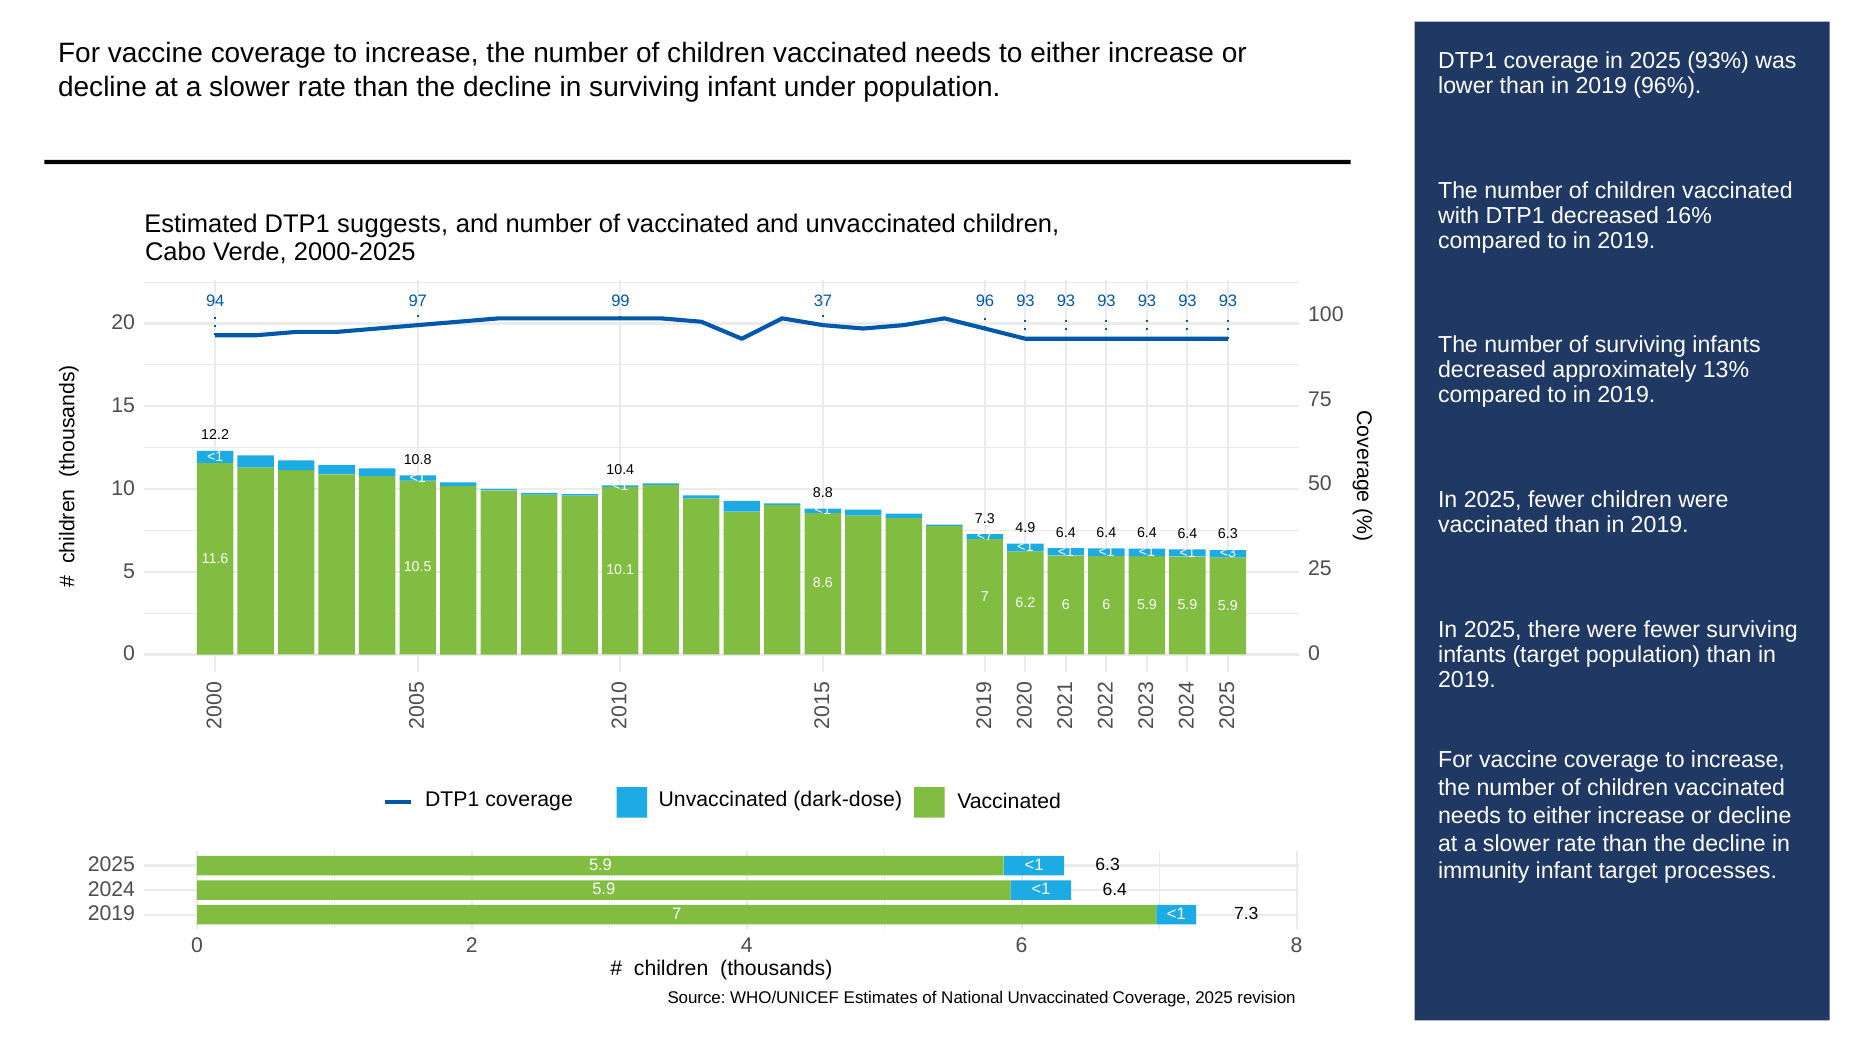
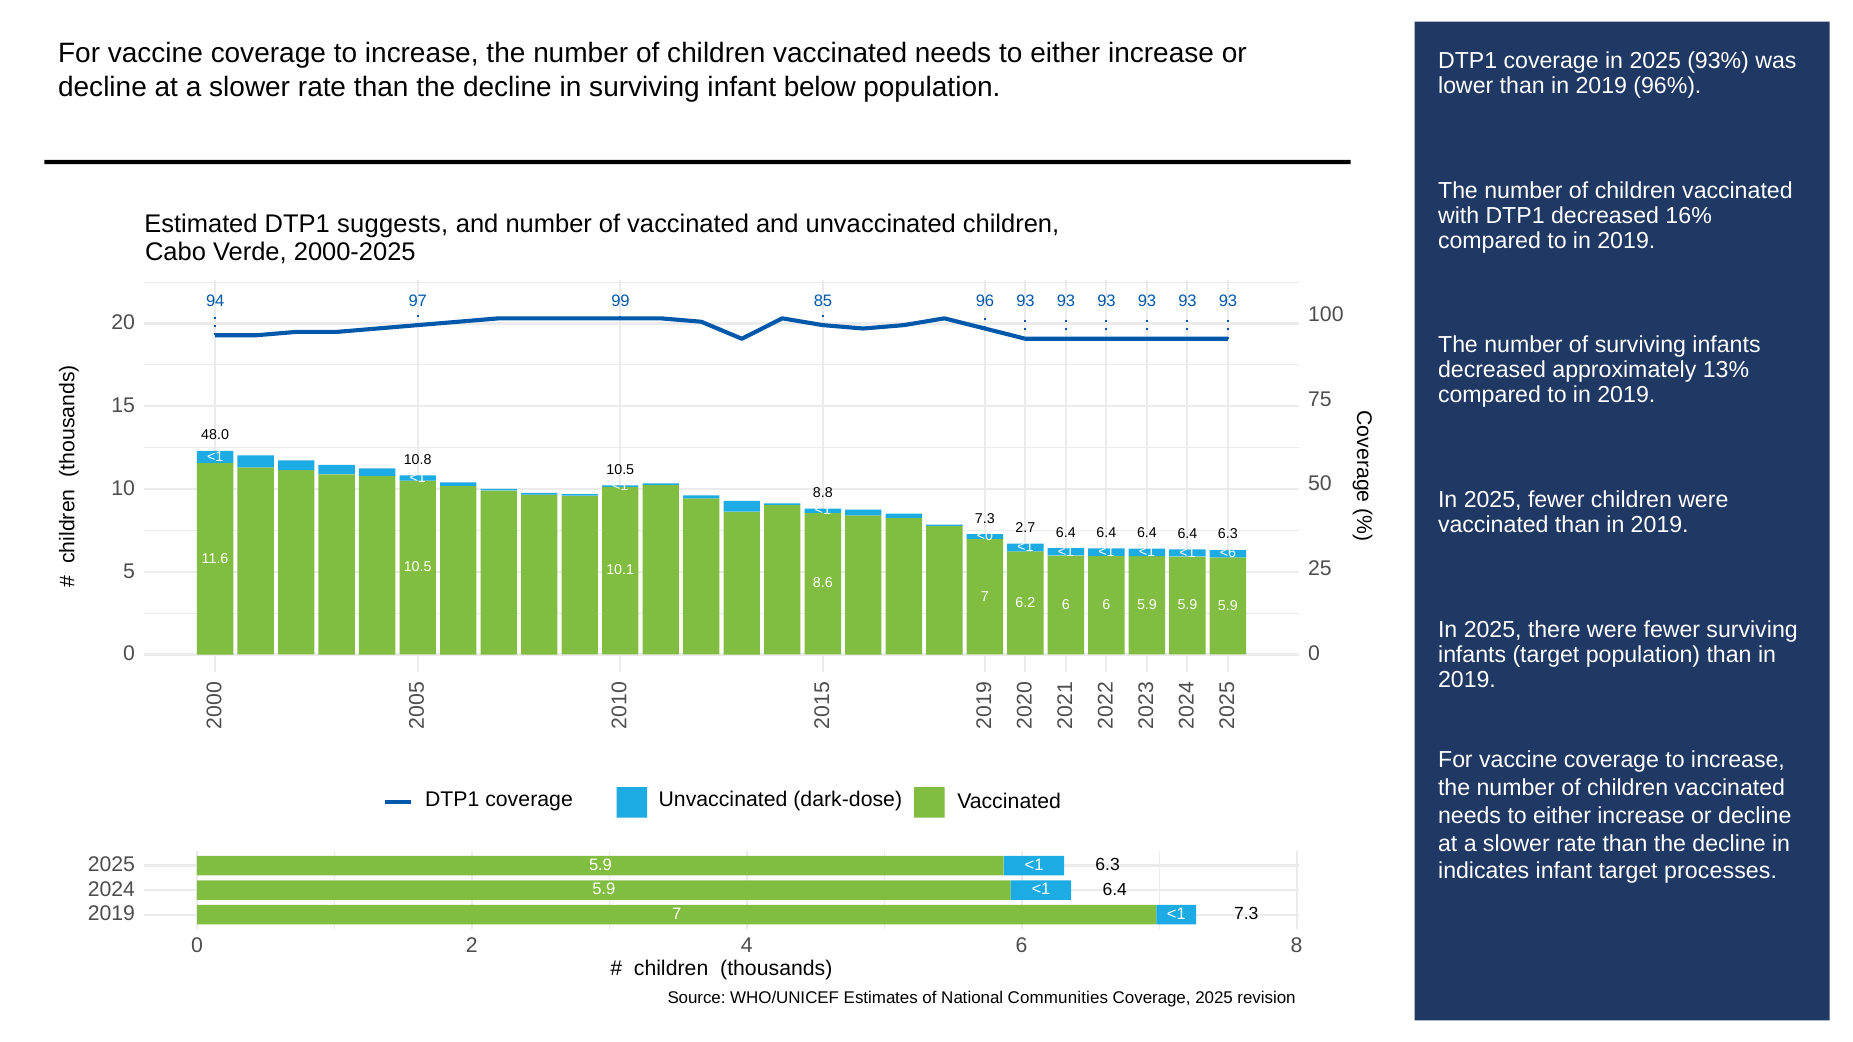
under: under -> below (820, 87)
37: 37 -> 85 (823, 302)
12.2: 12.2 -> 48.0 (215, 435)
10.4: 10.4 -> 10.5 (620, 470)
4.9: 4.9 -> 2.7 (1025, 528)
<7: <7 -> <0 (985, 536)
<3: <3 -> <6 (1228, 553)
immunity: immunity -> indicates (1484, 872)
National Unvaccinated: Unvaccinated -> Communities (1058, 998)
